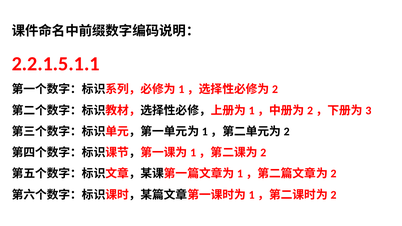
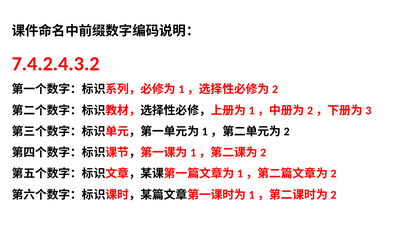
2.2.1.5.1.1: 2.2.1.5.1.1 -> 7.4.2.4.3.2 (56, 64)
